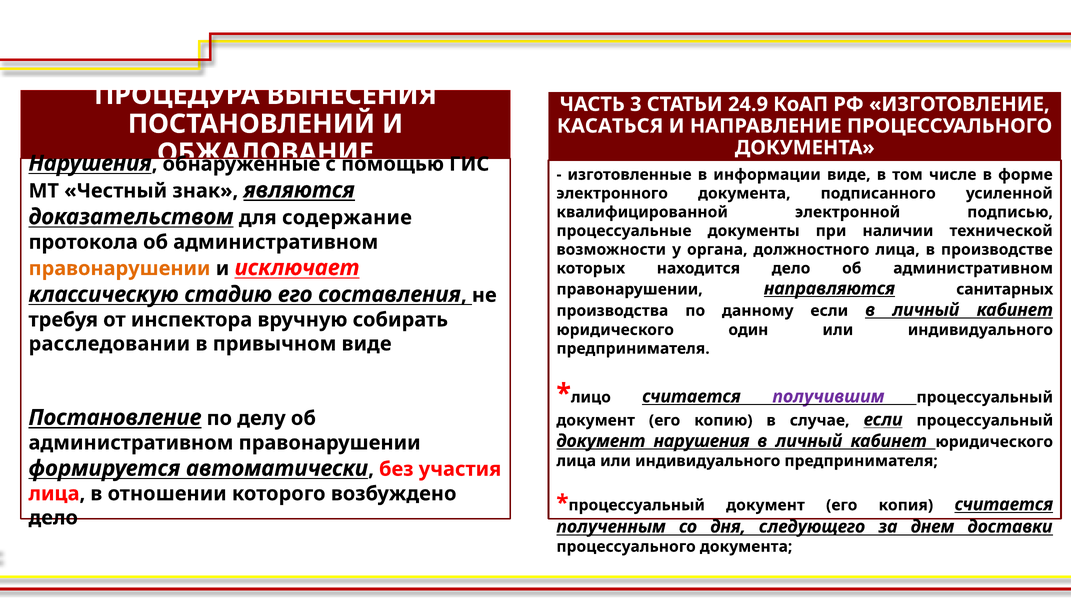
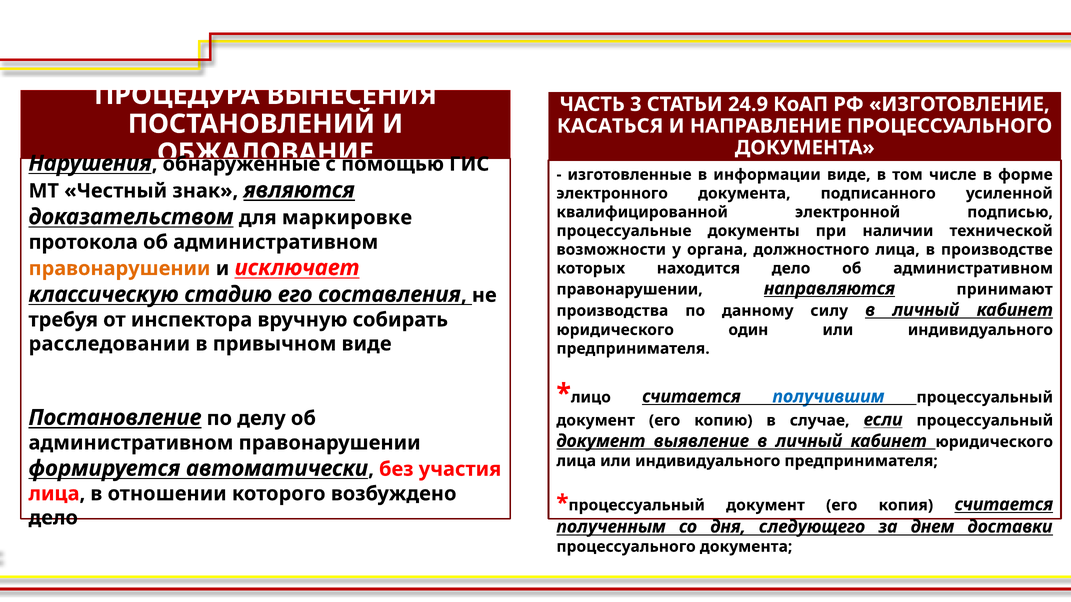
содержание: содержание -> маркировке (347, 218)
санитарных: санитарных -> принимают (1005, 289)
данному если: если -> силу (829, 311)
получившим colour: purple -> blue (828, 397)
документ нарушения: нарушения -> выявление (701, 441)
